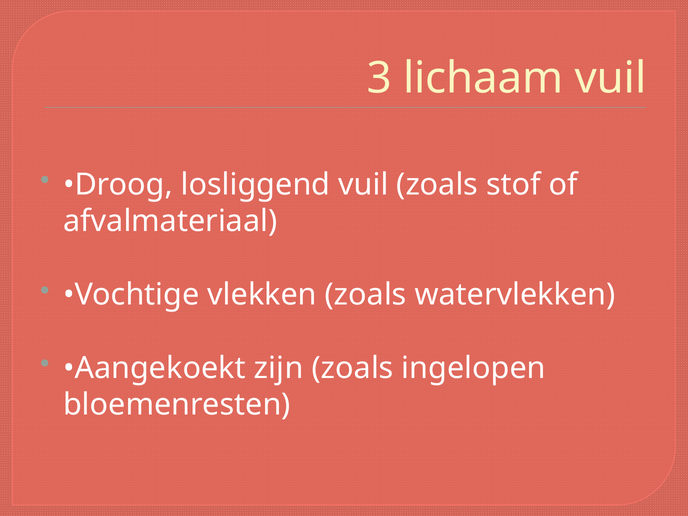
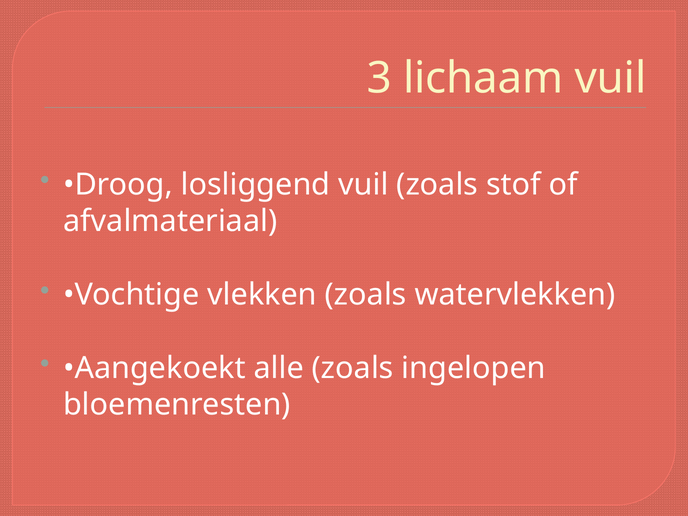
zijn: zijn -> alle (279, 368)
